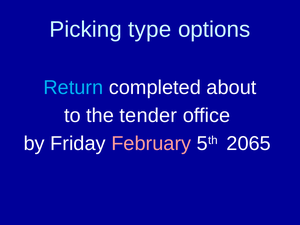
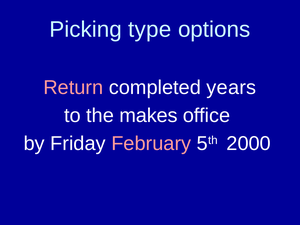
Return colour: light blue -> pink (73, 87)
about: about -> years (231, 87)
tender: tender -> makes (148, 115)
2065: 2065 -> 2000 (249, 143)
